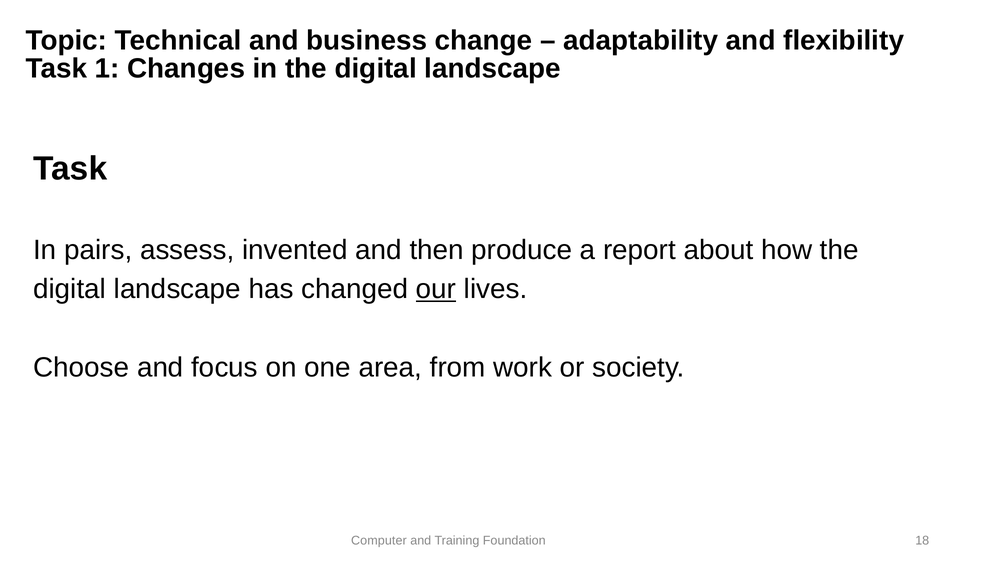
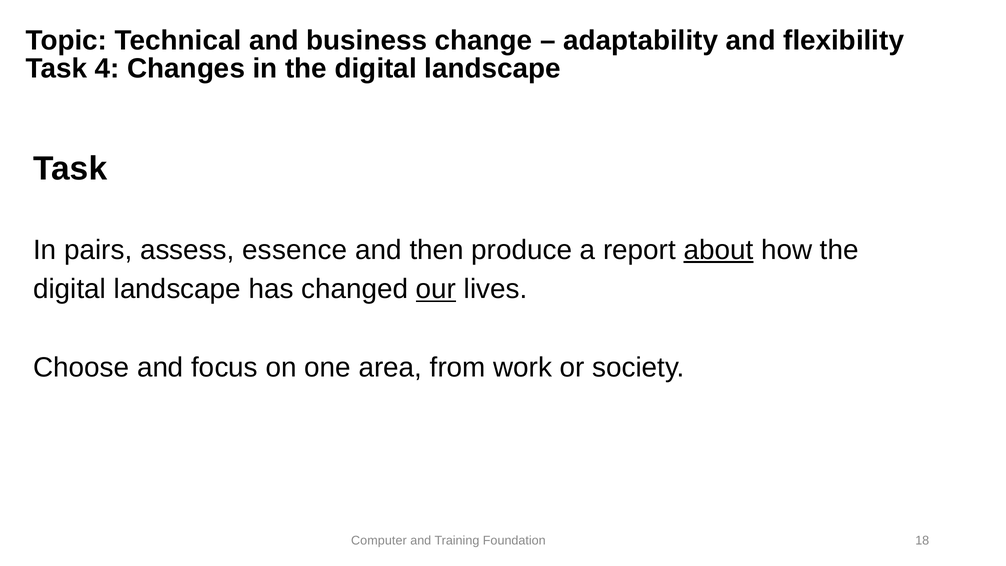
1: 1 -> 4 (107, 69)
invented: invented -> essence (295, 250)
about underline: none -> present (719, 250)
